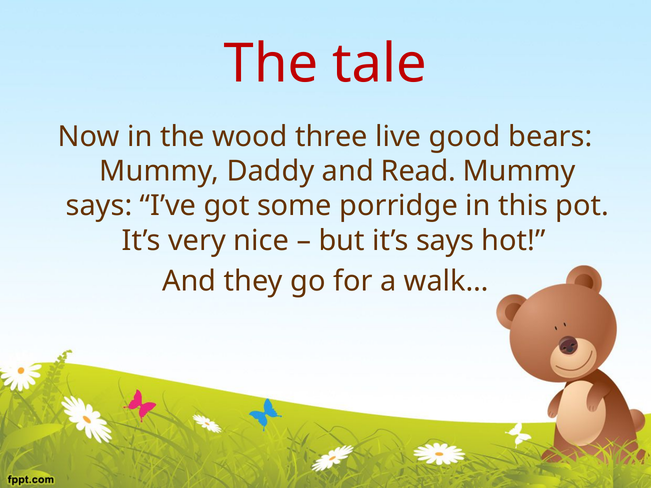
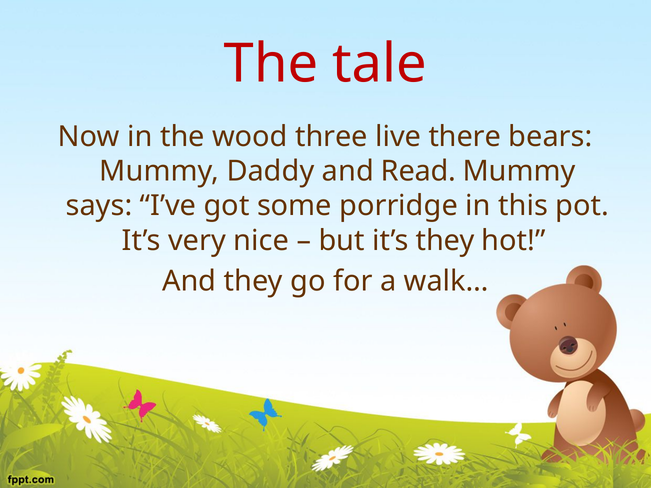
good: good -> there (465, 137)
it’s says: says -> they (445, 241)
